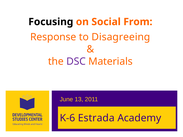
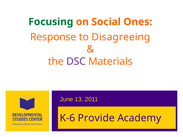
Focusing colour: black -> green (51, 22)
From: From -> Ones (138, 22)
Estrada: Estrada -> Provide (96, 118)
